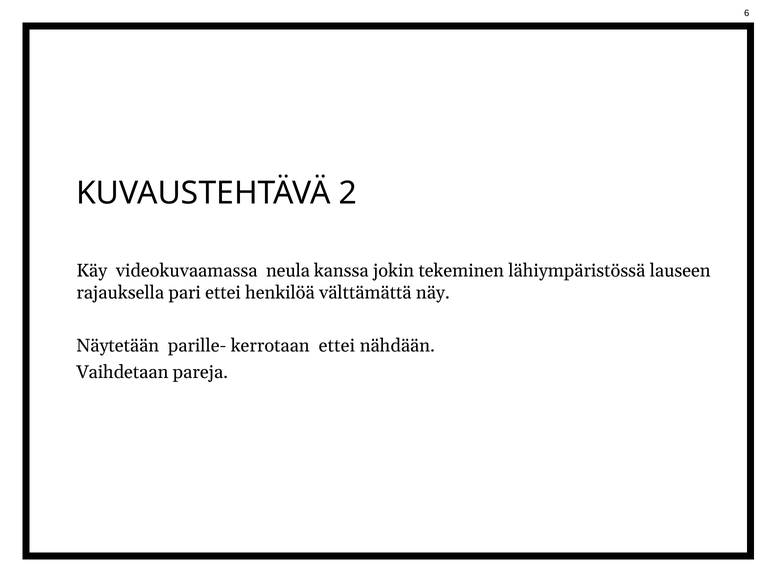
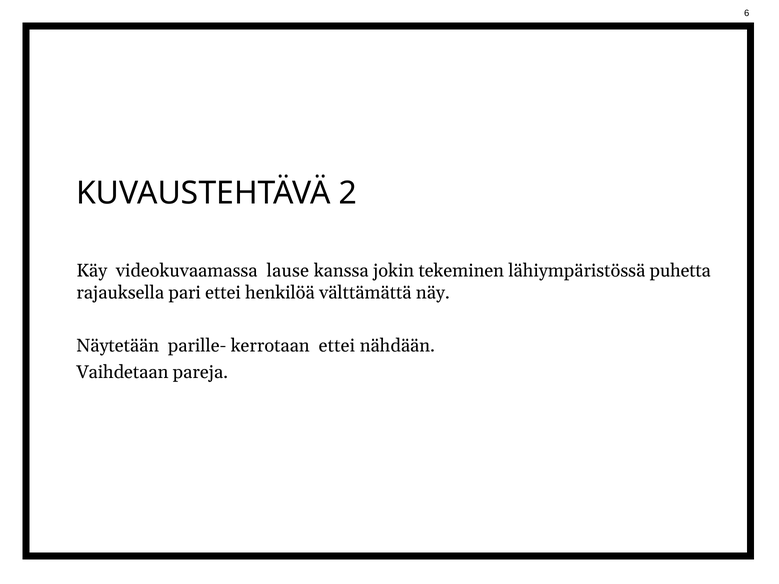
neula: neula -> lause (288, 271)
lauseen: lauseen -> puhetta (680, 271)
